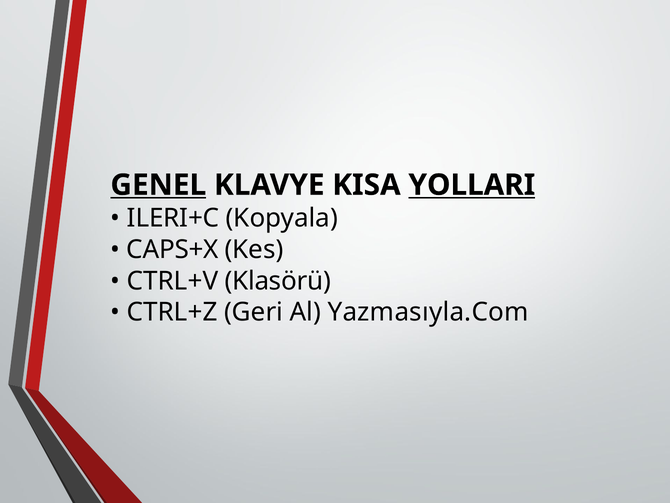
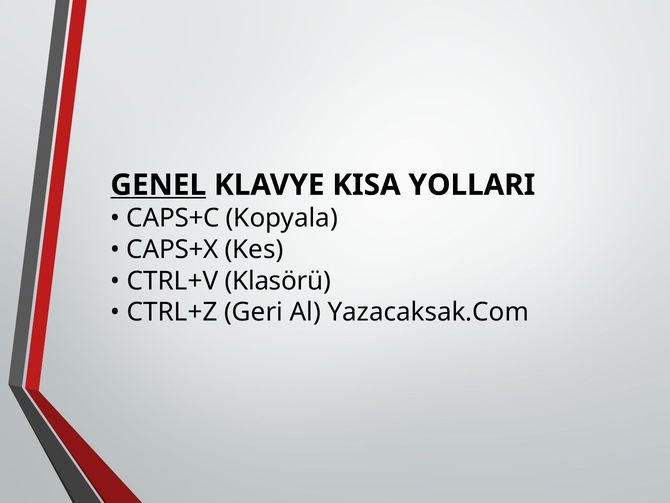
YOLLARI underline: present -> none (472, 185)
ILERI+C: ILERI+C -> CAPS+C (173, 218)
Yazmasıyla.Com: Yazmasıyla.Com -> Yazacaksak.Com (428, 312)
